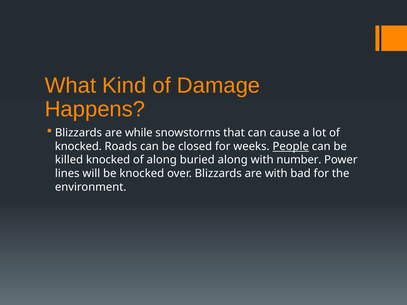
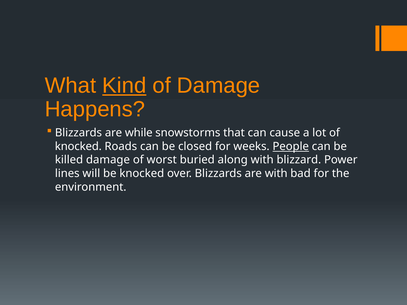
Kind underline: none -> present (124, 86)
killed knocked: knocked -> damage (108, 160)
of along: along -> worst (162, 160)
number: number -> blizzard (299, 160)
